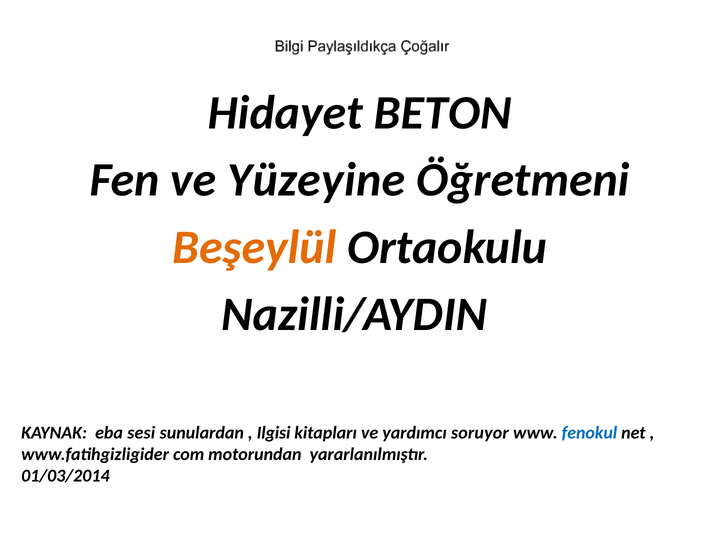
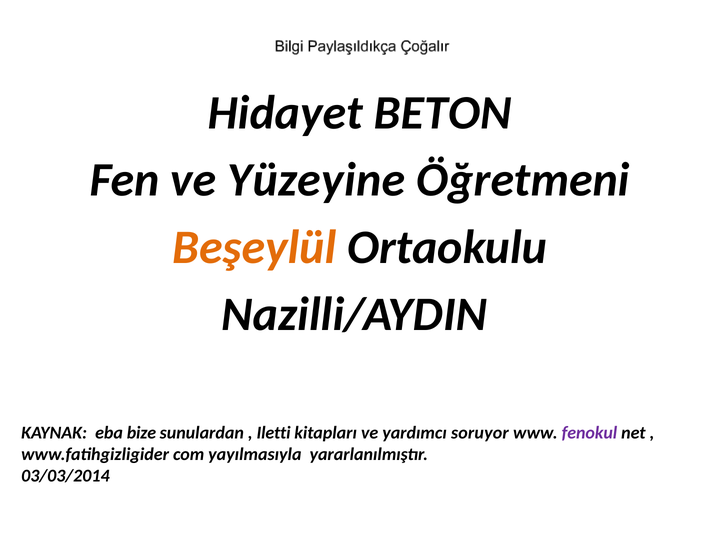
sesi: sesi -> bize (141, 433)
Ilgisi: Ilgisi -> Iletti (274, 433)
fenokul colour: blue -> purple (589, 433)
motorundan: motorundan -> yayılmasıyla (255, 454)
01/03/2014: 01/03/2014 -> 03/03/2014 (65, 476)
